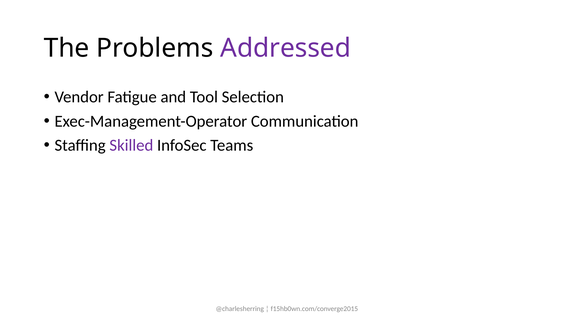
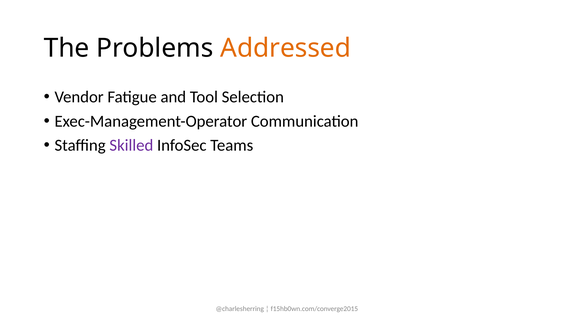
Addressed colour: purple -> orange (286, 48)
